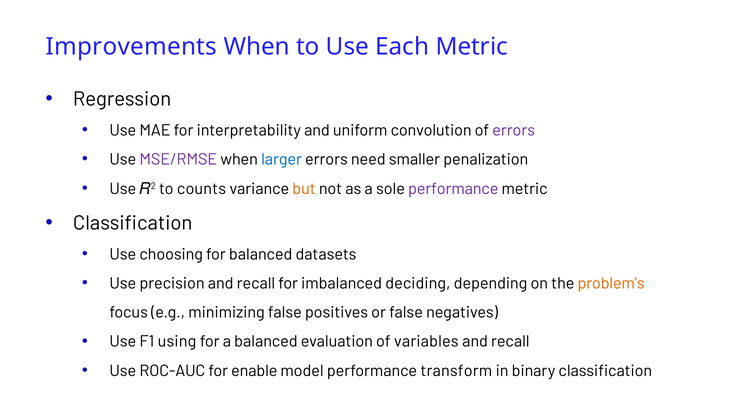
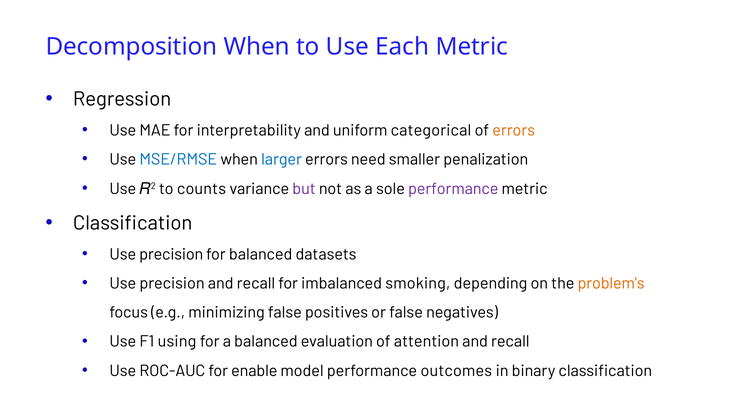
Improvements: Improvements -> Decomposition (131, 47)
convolution: convolution -> categorical (431, 130)
errors colour: purple -> orange (514, 130)
MSE/RMSE colour: purple -> blue (178, 160)
but colour: orange -> purple (304, 189)
choosing: choosing -> precision (171, 254)
deciding: deciding -> smoking (418, 283)
variables: variables -> attention (426, 342)
transform: transform -> outcomes (456, 371)
